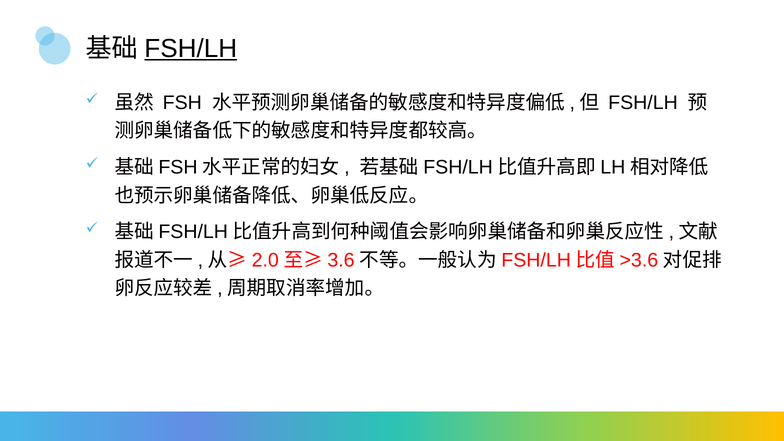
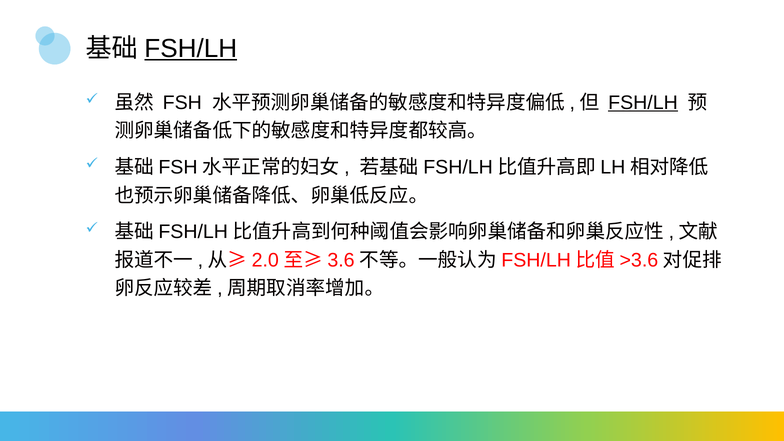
FSH/LH underline: none -> present (643, 103)
